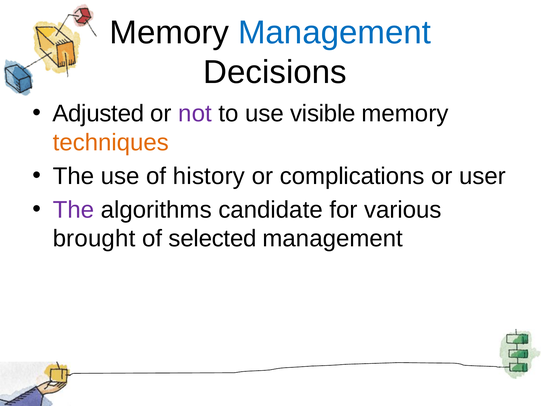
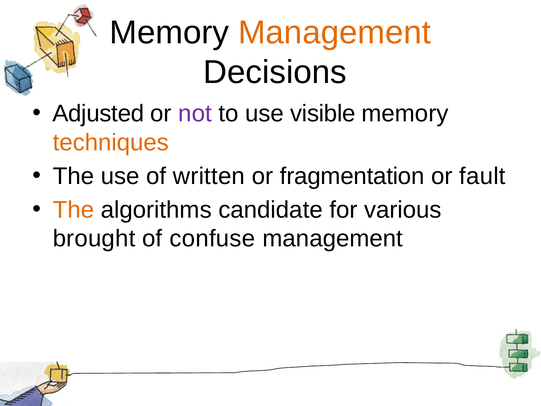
Management colour: blue -> orange (335, 33)
history: history -> written (209, 176)
complications: complications -> fragmentation (352, 176)
user: user -> fault (482, 176)
The colour: purple -> orange (73, 210)
selected: selected -> confuse (212, 239)
